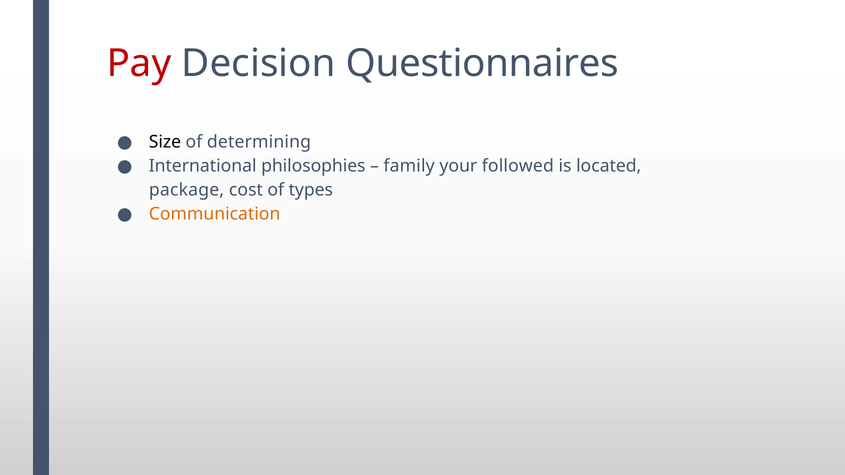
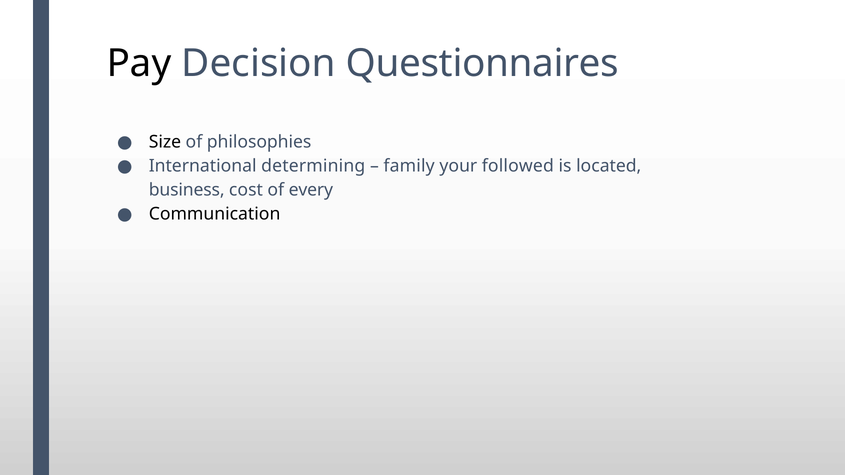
Pay colour: red -> black (139, 63)
determining: determining -> philosophies (259, 142)
philosophies: philosophies -> determining (313, 166)
package: package -> business (187, 190)
types: types -> every (311, 190)
Communication colour: orange -> black (215, 214)
